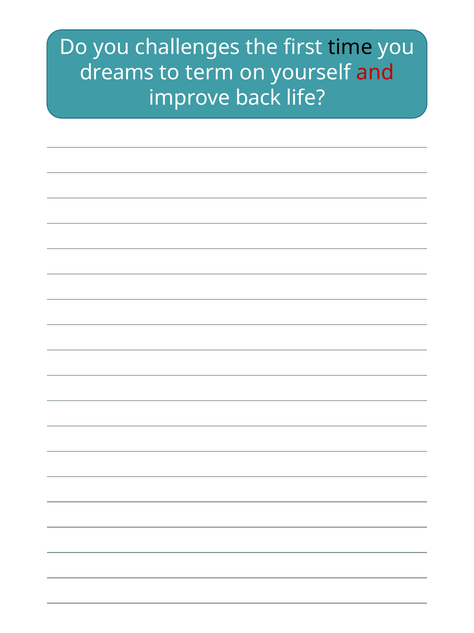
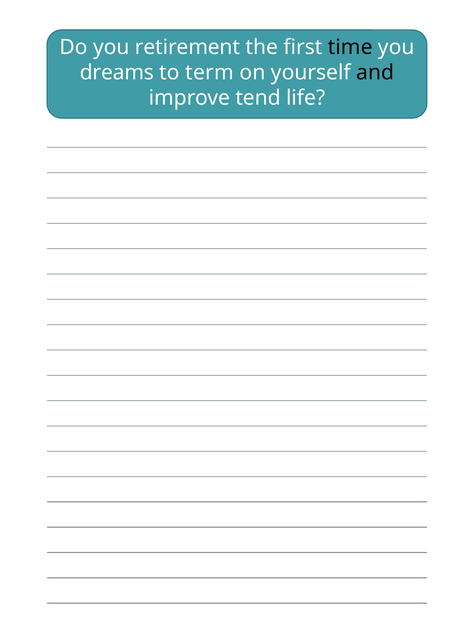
challenges: challenges -> retirement (188, 47)
and colour: red -> black (375, 72)
back: back -> tend (258, 98)
